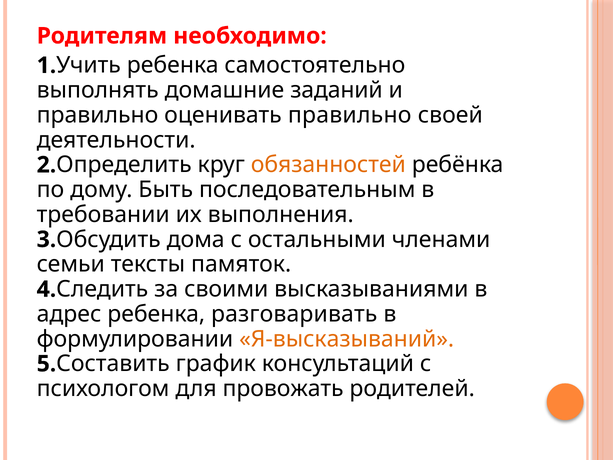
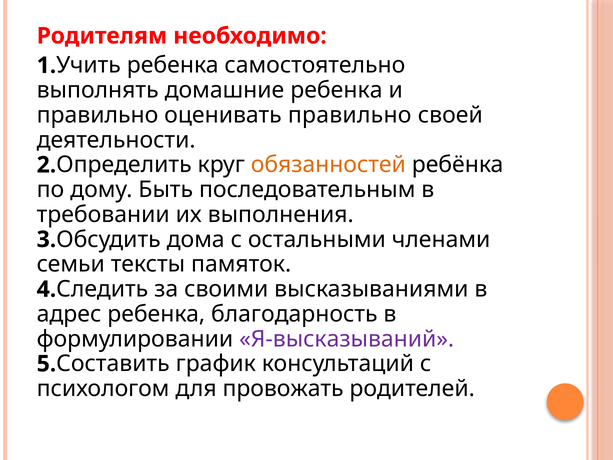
домашние заданий: заданий -> ребенка (336, 90)
разговаривать: разговаривать -> благодарность (294, 314)
Я-высказываний colour: orange -> purple (347, 339)
